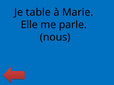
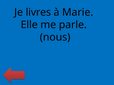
table: table -> livres (38, 12)
